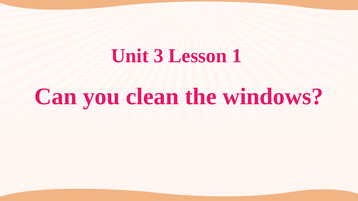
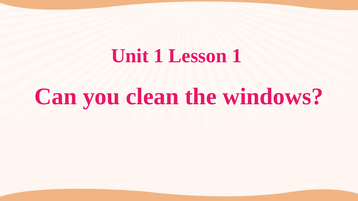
Unit 3: 3 -> 1 (159, 56)
